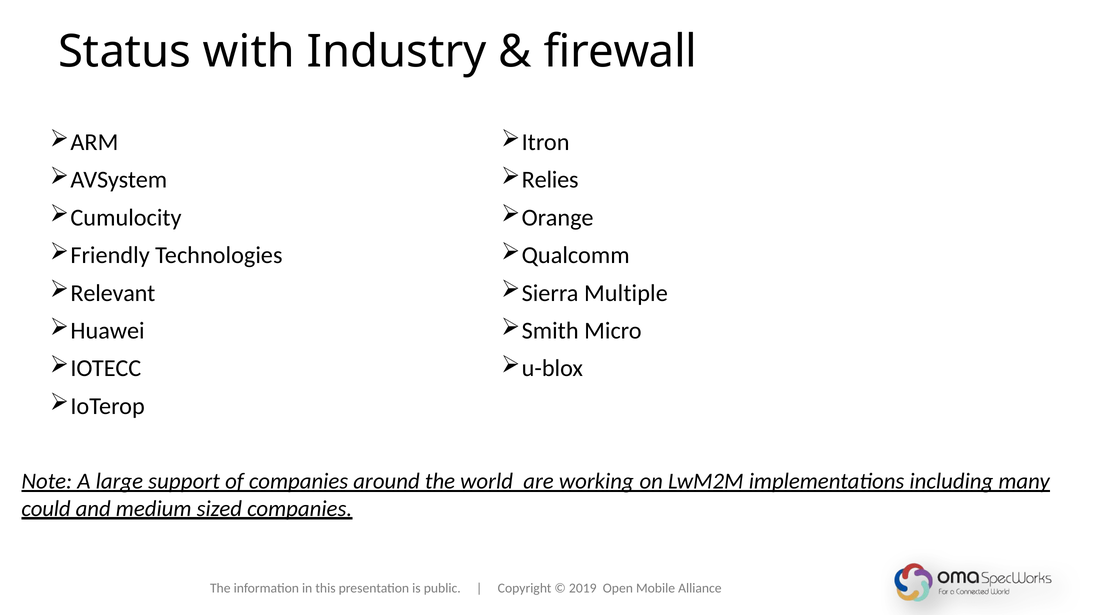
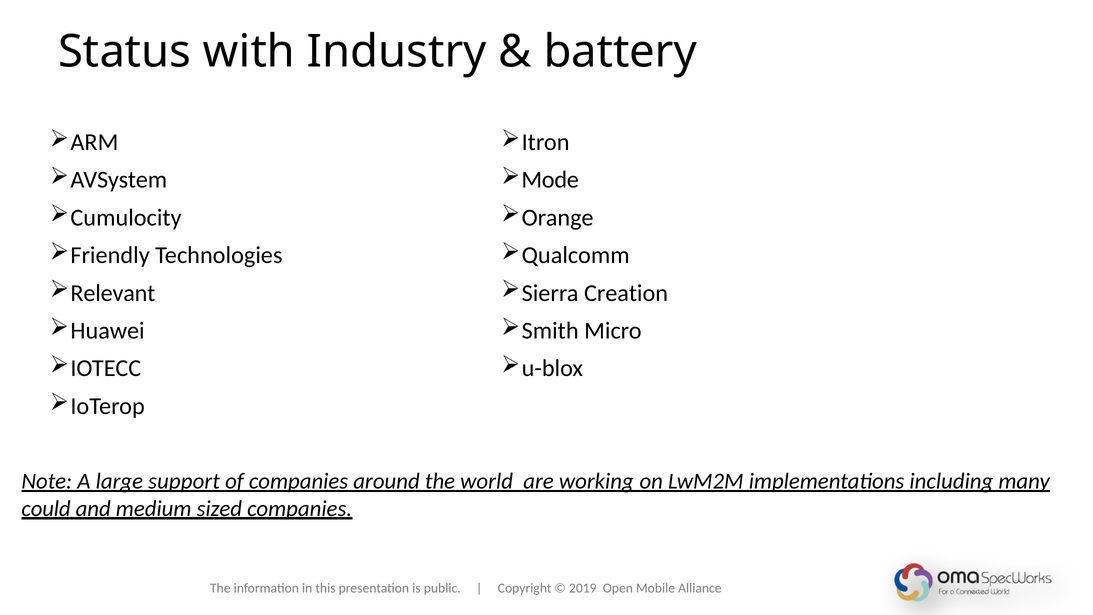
firewall: firewall -> battery (620, 52)
Relies: Relies -> Mode (550, 180)
Multiple: Multiple -> Creation (626, 293)
